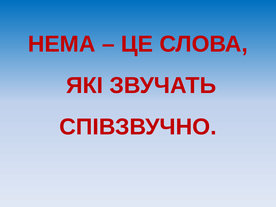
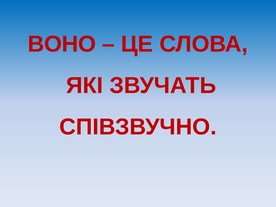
НЕМА: НЕМА -> ВОНО (62, 44)
